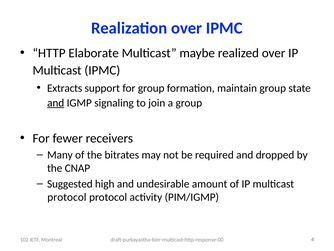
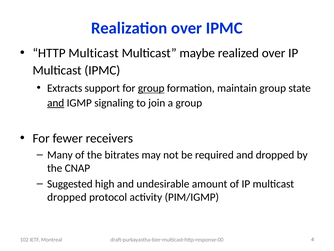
HTTP Elaborate: Elaborate -> Multicast (94, 53)
group underline: none -> present (151, 88)
protocol: protocol -> dropped (67, 197)
